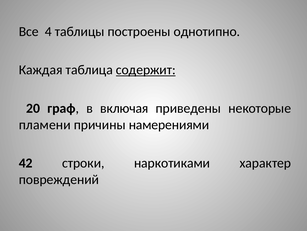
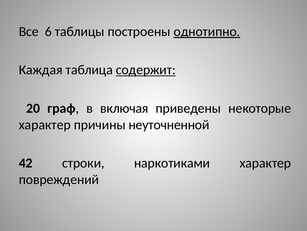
4: 4 -> 6 (48, 32)
однотипно underline: none -> present (207, 32)
пламени: пламени -> характер (45, 124)
намерениями: намерениями -> неуточненной (169, 124)
